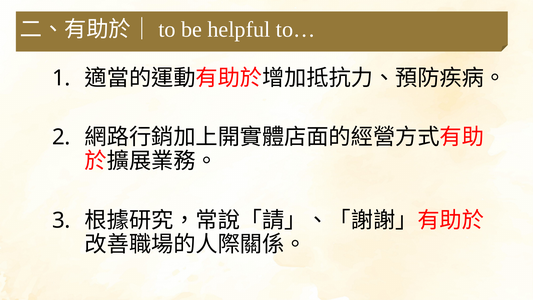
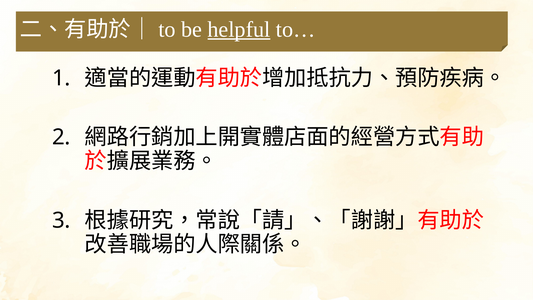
helpful underline: none -> present (239, 29)
